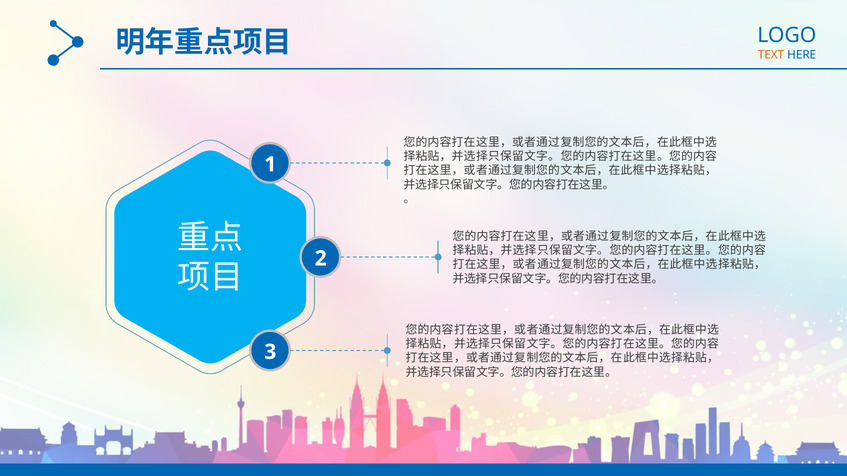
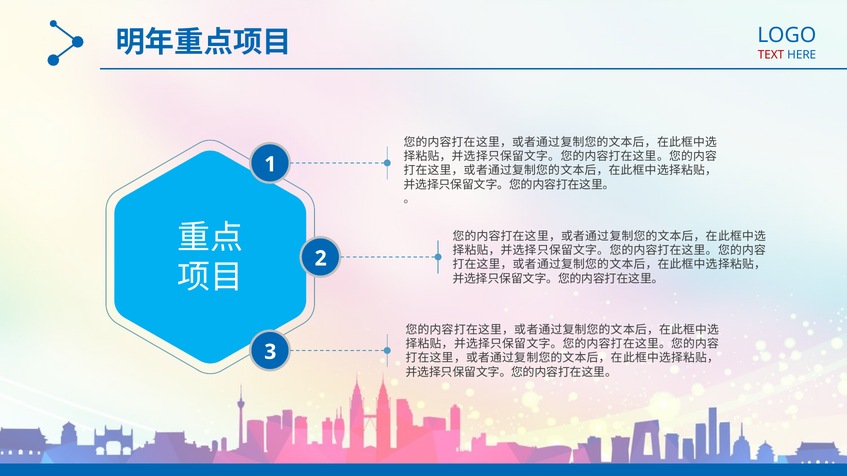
TEXT colour: orange -> red (771, 55)
